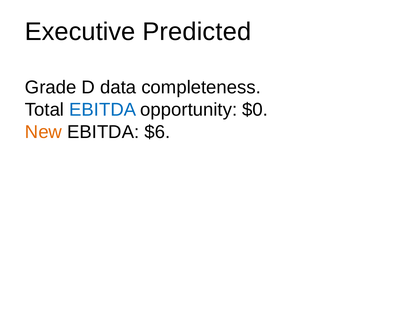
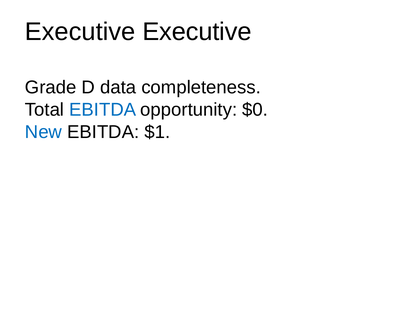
Executive Predicted: Predicted -> Executive (197, 32)
New colour: orange -> blue (43, 132)
$6: $6 -> $1 (157, 132)
